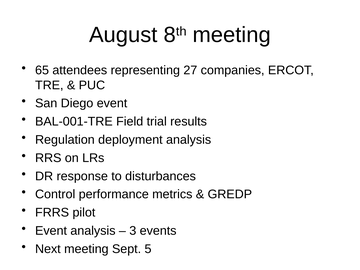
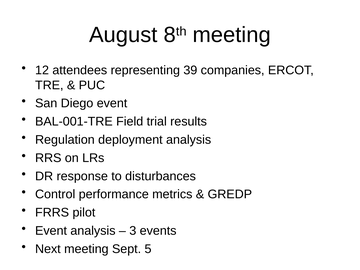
65: 65 -> 12 (42, 70)
27: 27 -> 39 (190, 70)
